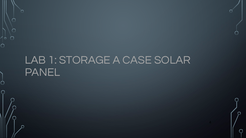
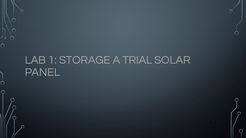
CASE: CASE -> TRIAL (137, 60)
